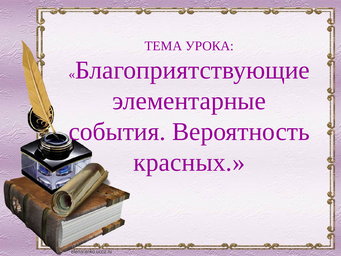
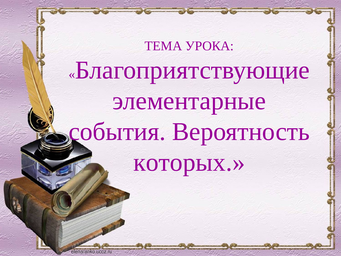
красных: красных -> которых (189, 162)
